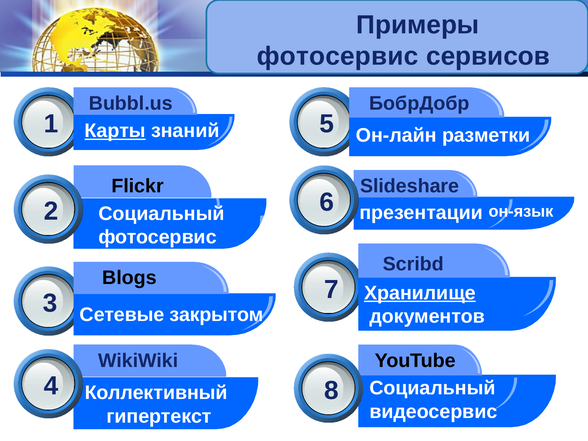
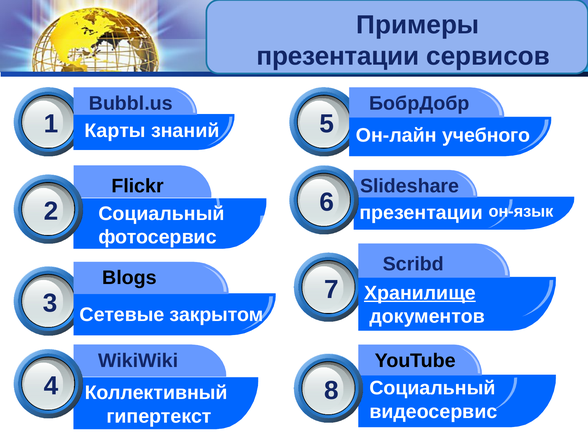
фотосервис: фотосервис -> презентации (338, 56)
Карты underline: present -> none (115, 131)
разметки: разметки -> учебного (486, 135)
